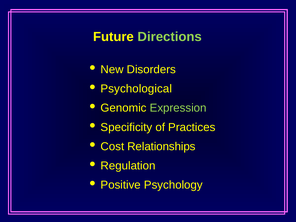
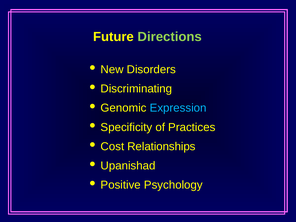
Psychological: Psychological -> Discriminating (136, 89)
Expression colour: light green -> light blue (178, 108)
Regulation: Regulation -> Upanishad (128, 166)
